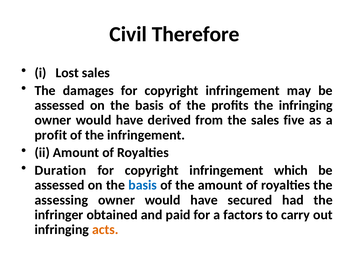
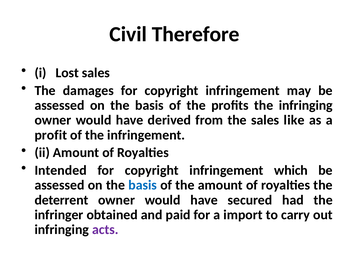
five: five -> like (294, 120)
Duration: Duration -> Intended (61, 171)
assessing: assessing -> deterrent (61, 200)
factors: factors -> import (243, 215)
acts colour: orange -> purple (105, 230)
